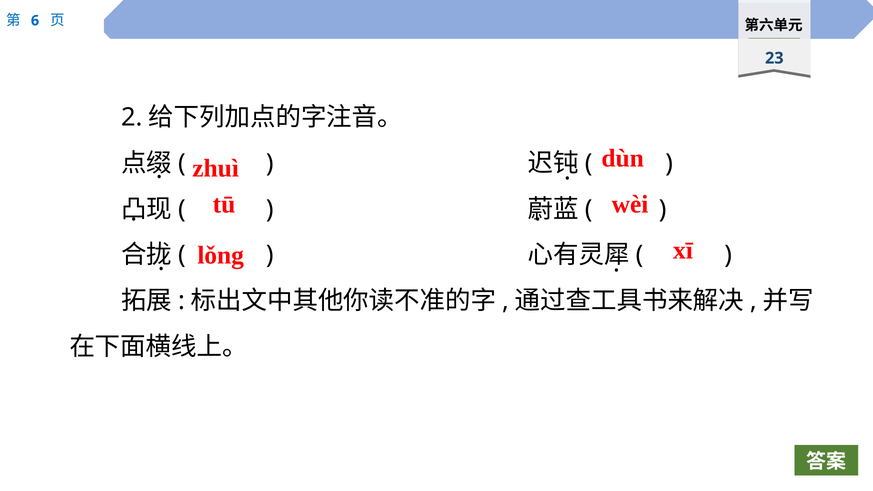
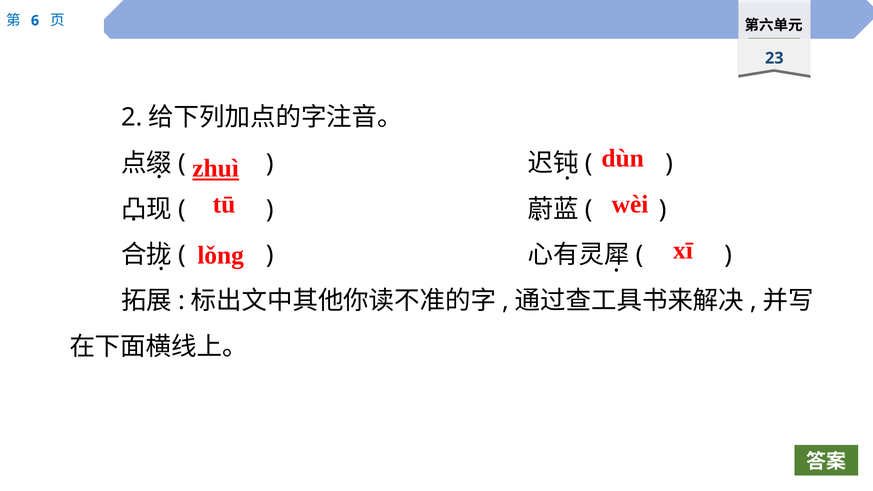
zhuì underline: none -> present (216, 169)
